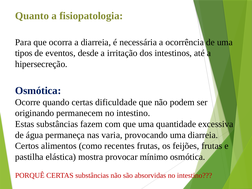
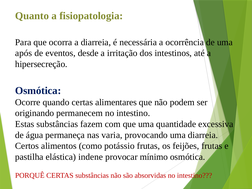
tipos: tipos -> após (24, 53)
dificuldade: dificuldade -> alimentares (116, 102)
recentes: recentes -> potássio (120, 146)
mostra: mostra -> indene (91, 157)
